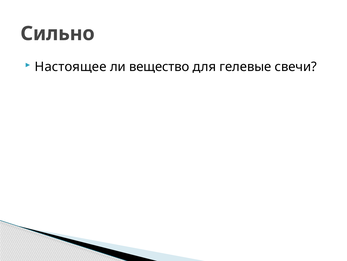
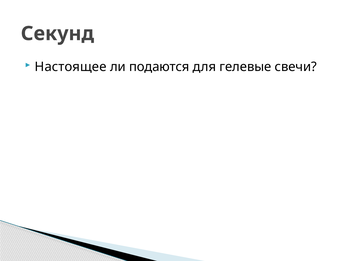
Сильно: Сильно -> Секунд (57, 33)
вещество: вещество -> подаются (159, 67)
